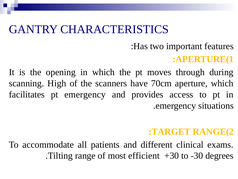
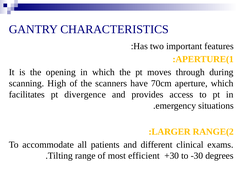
pt emergency: emergency -> divergence (85, 94)
TARGET: TARGET -> LARGER (171, 131)
